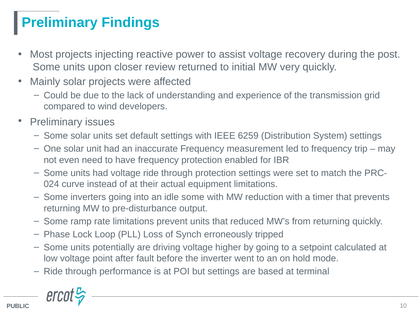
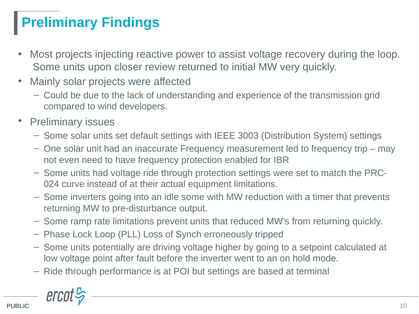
the post: post -> loop (389, 55)
6259: 6259 -> 3003 (248, 136)
